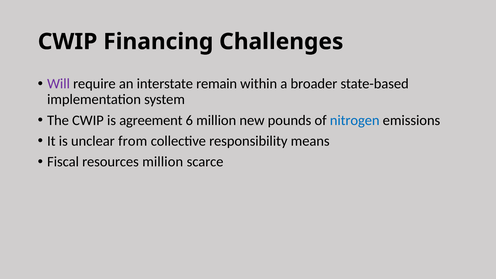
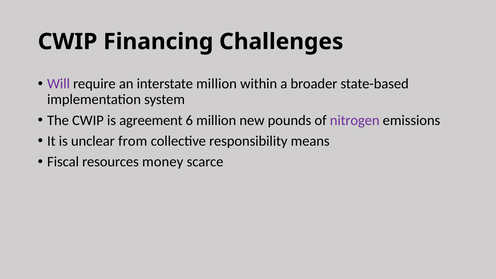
interstate remain: remain -> million (217, 84)
nitrogen colour: blue -> purple (355, 120)
resources million: million -> money (163, 162)
